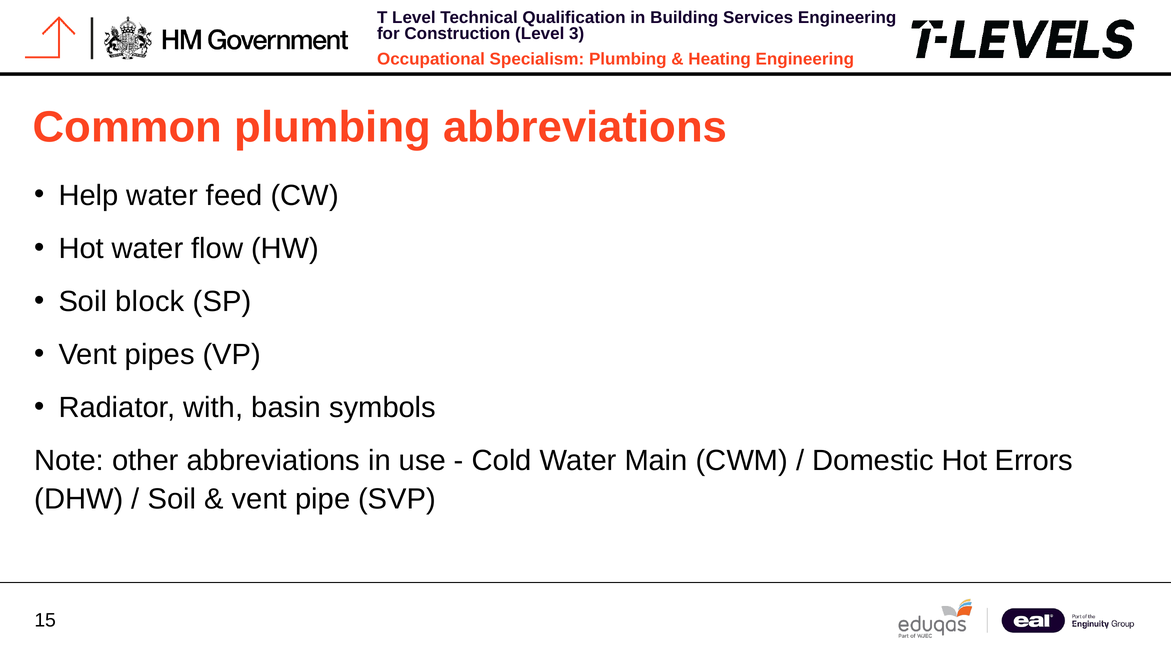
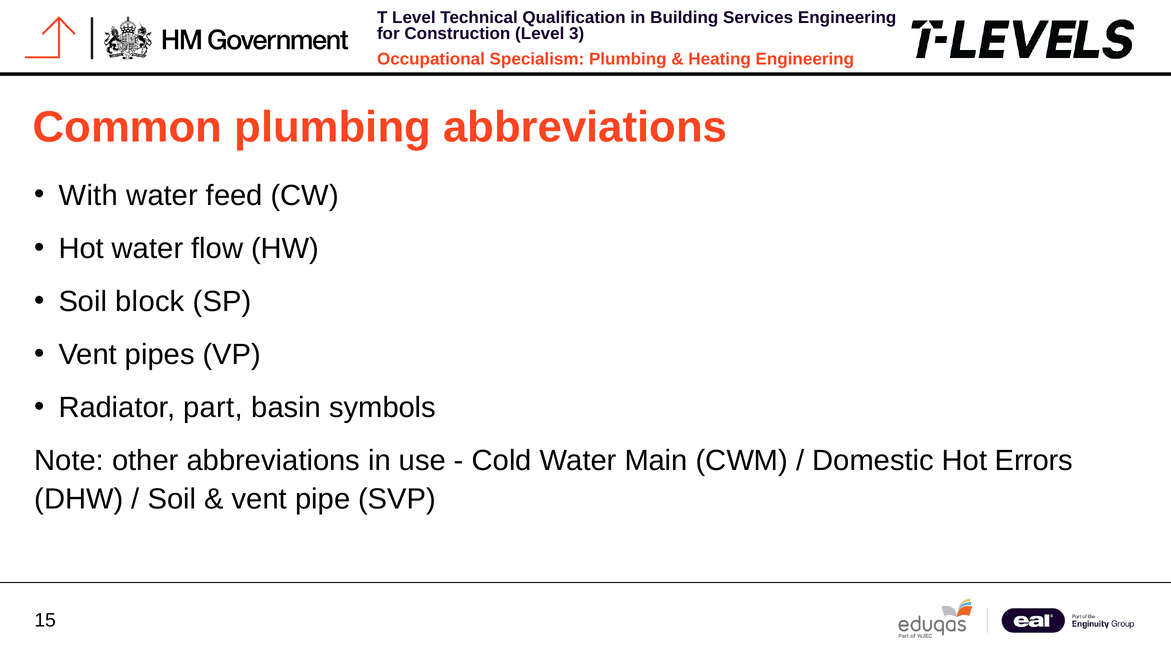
Help: Help -> With (88, 195)
with: with -> part (213, 407)
